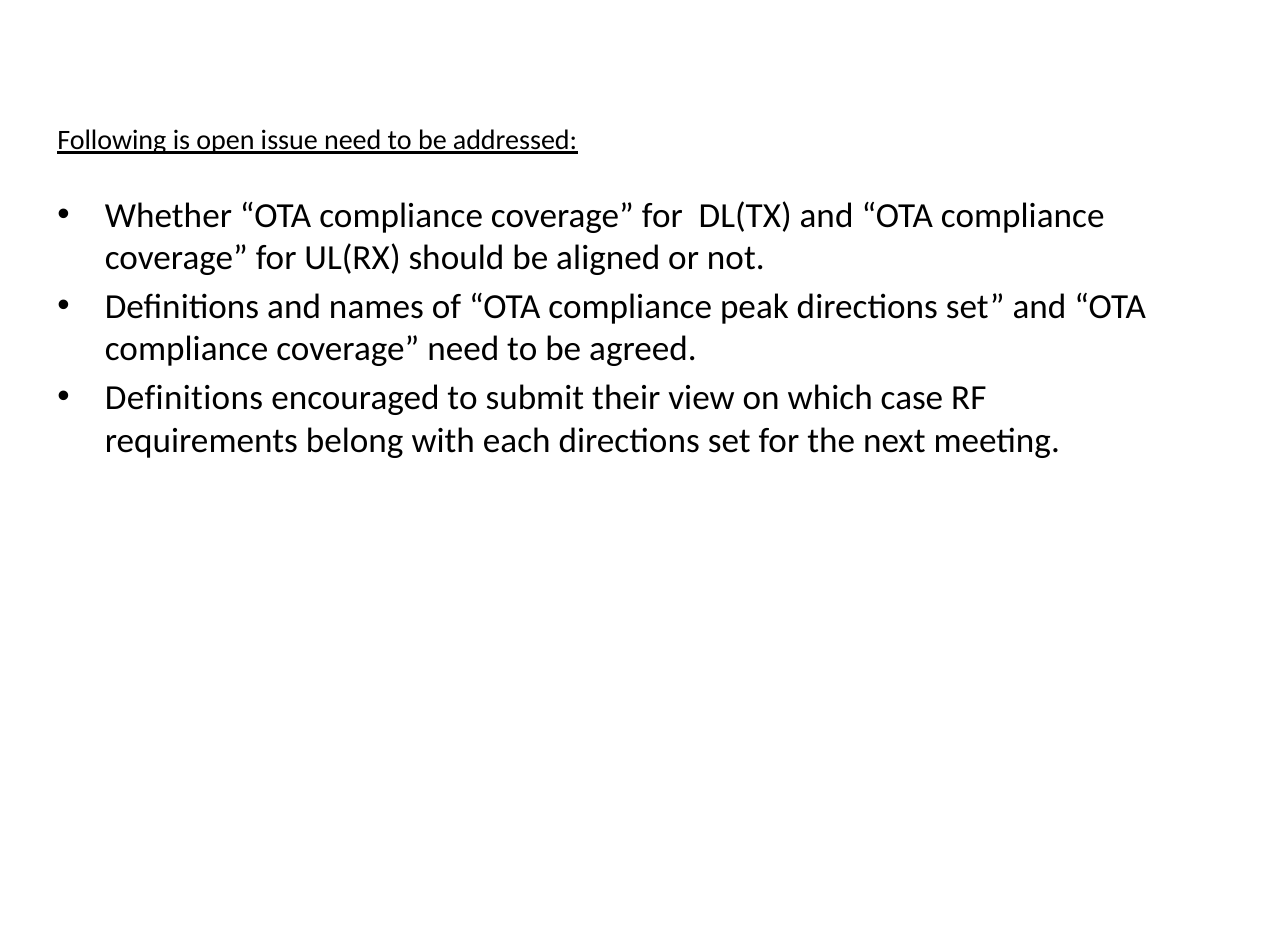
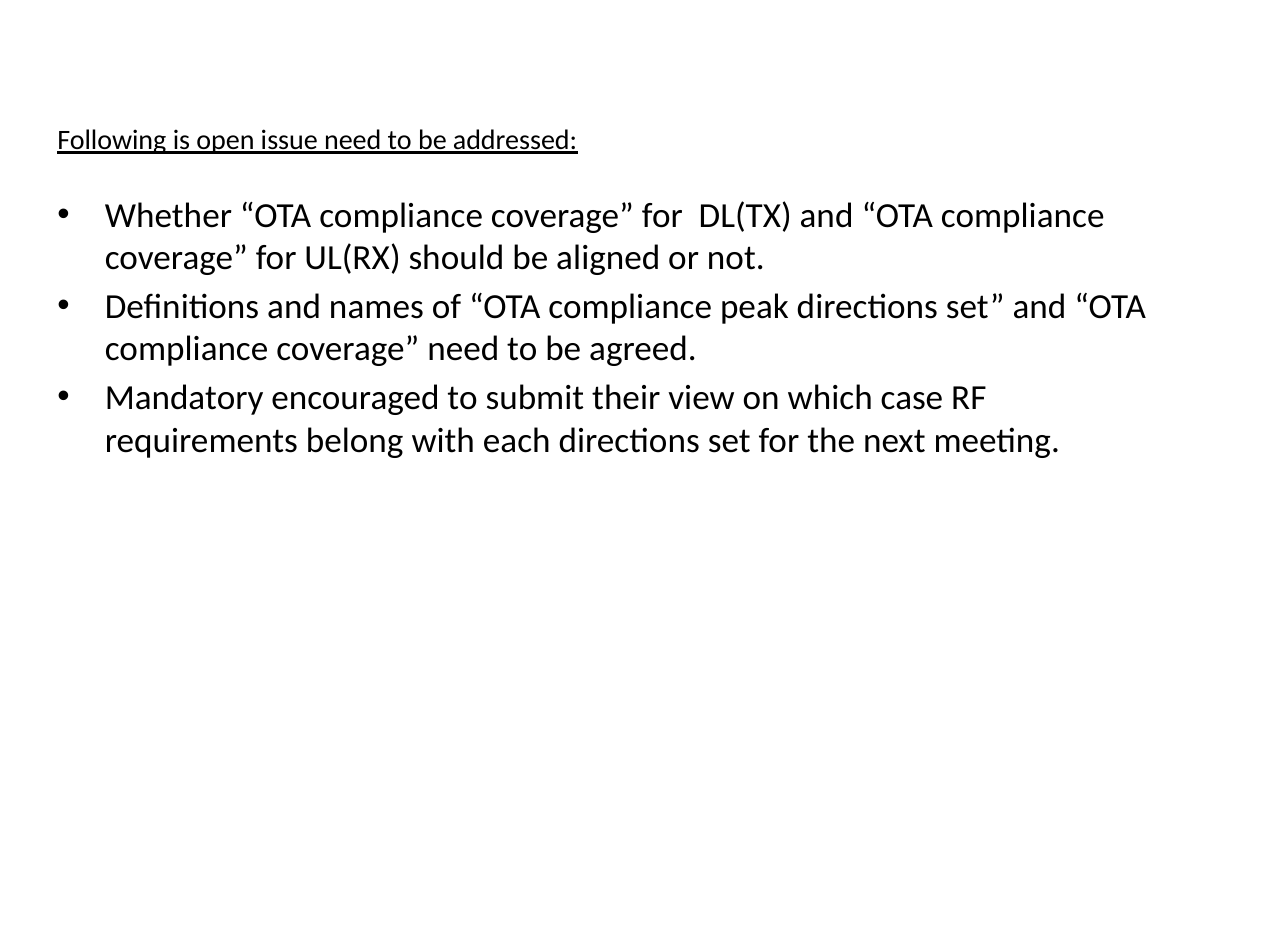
Definitions: Definitions -> Mandatory (184, 398)
